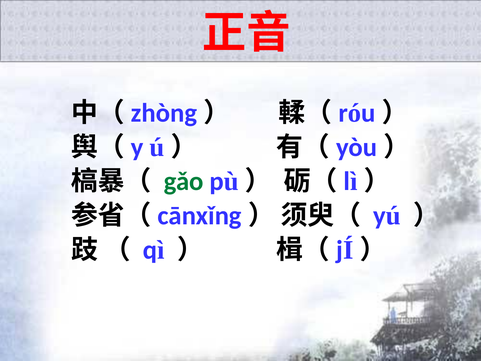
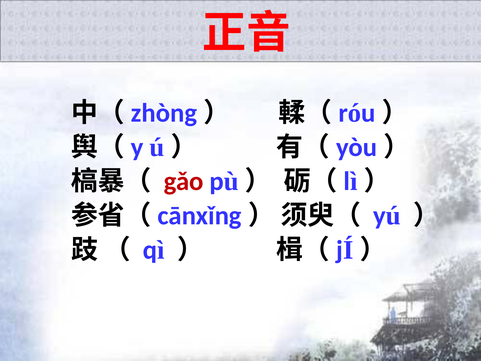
gǎo colour: green -> red (184, 181)
